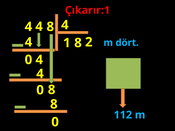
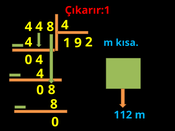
1 8: 8 -> 9 (78, 43)
dört: dört -> kısa (127, 43)
